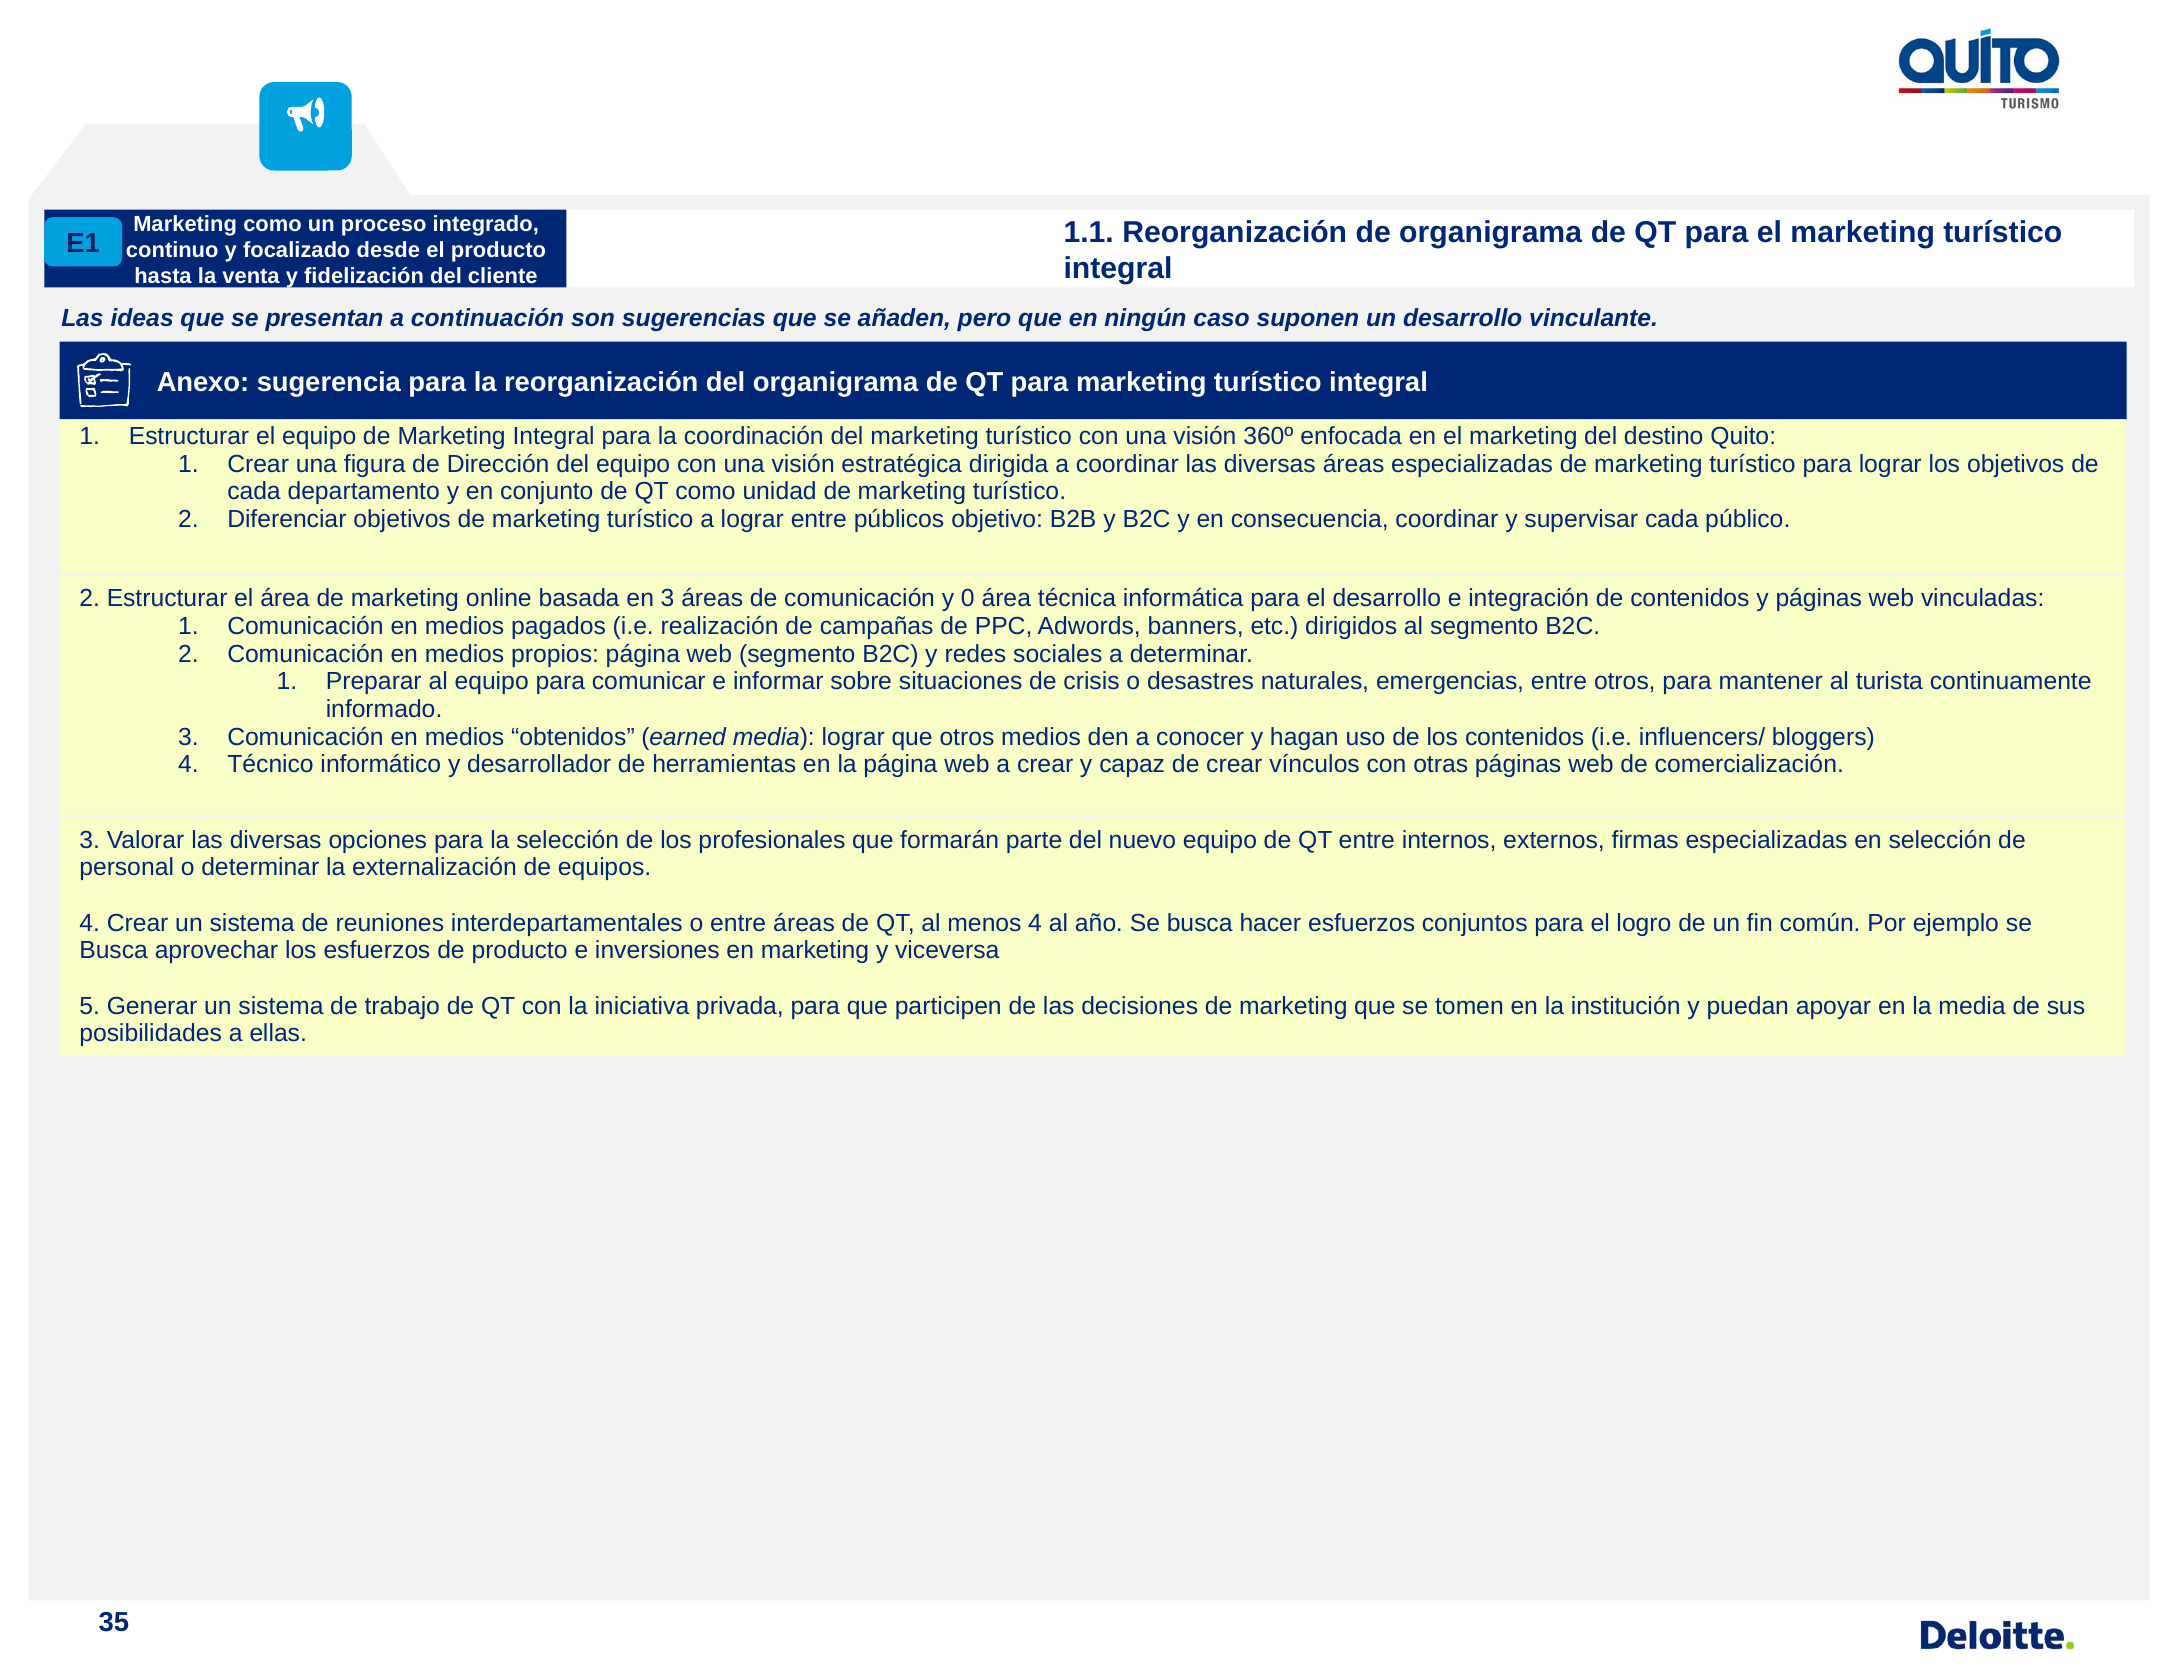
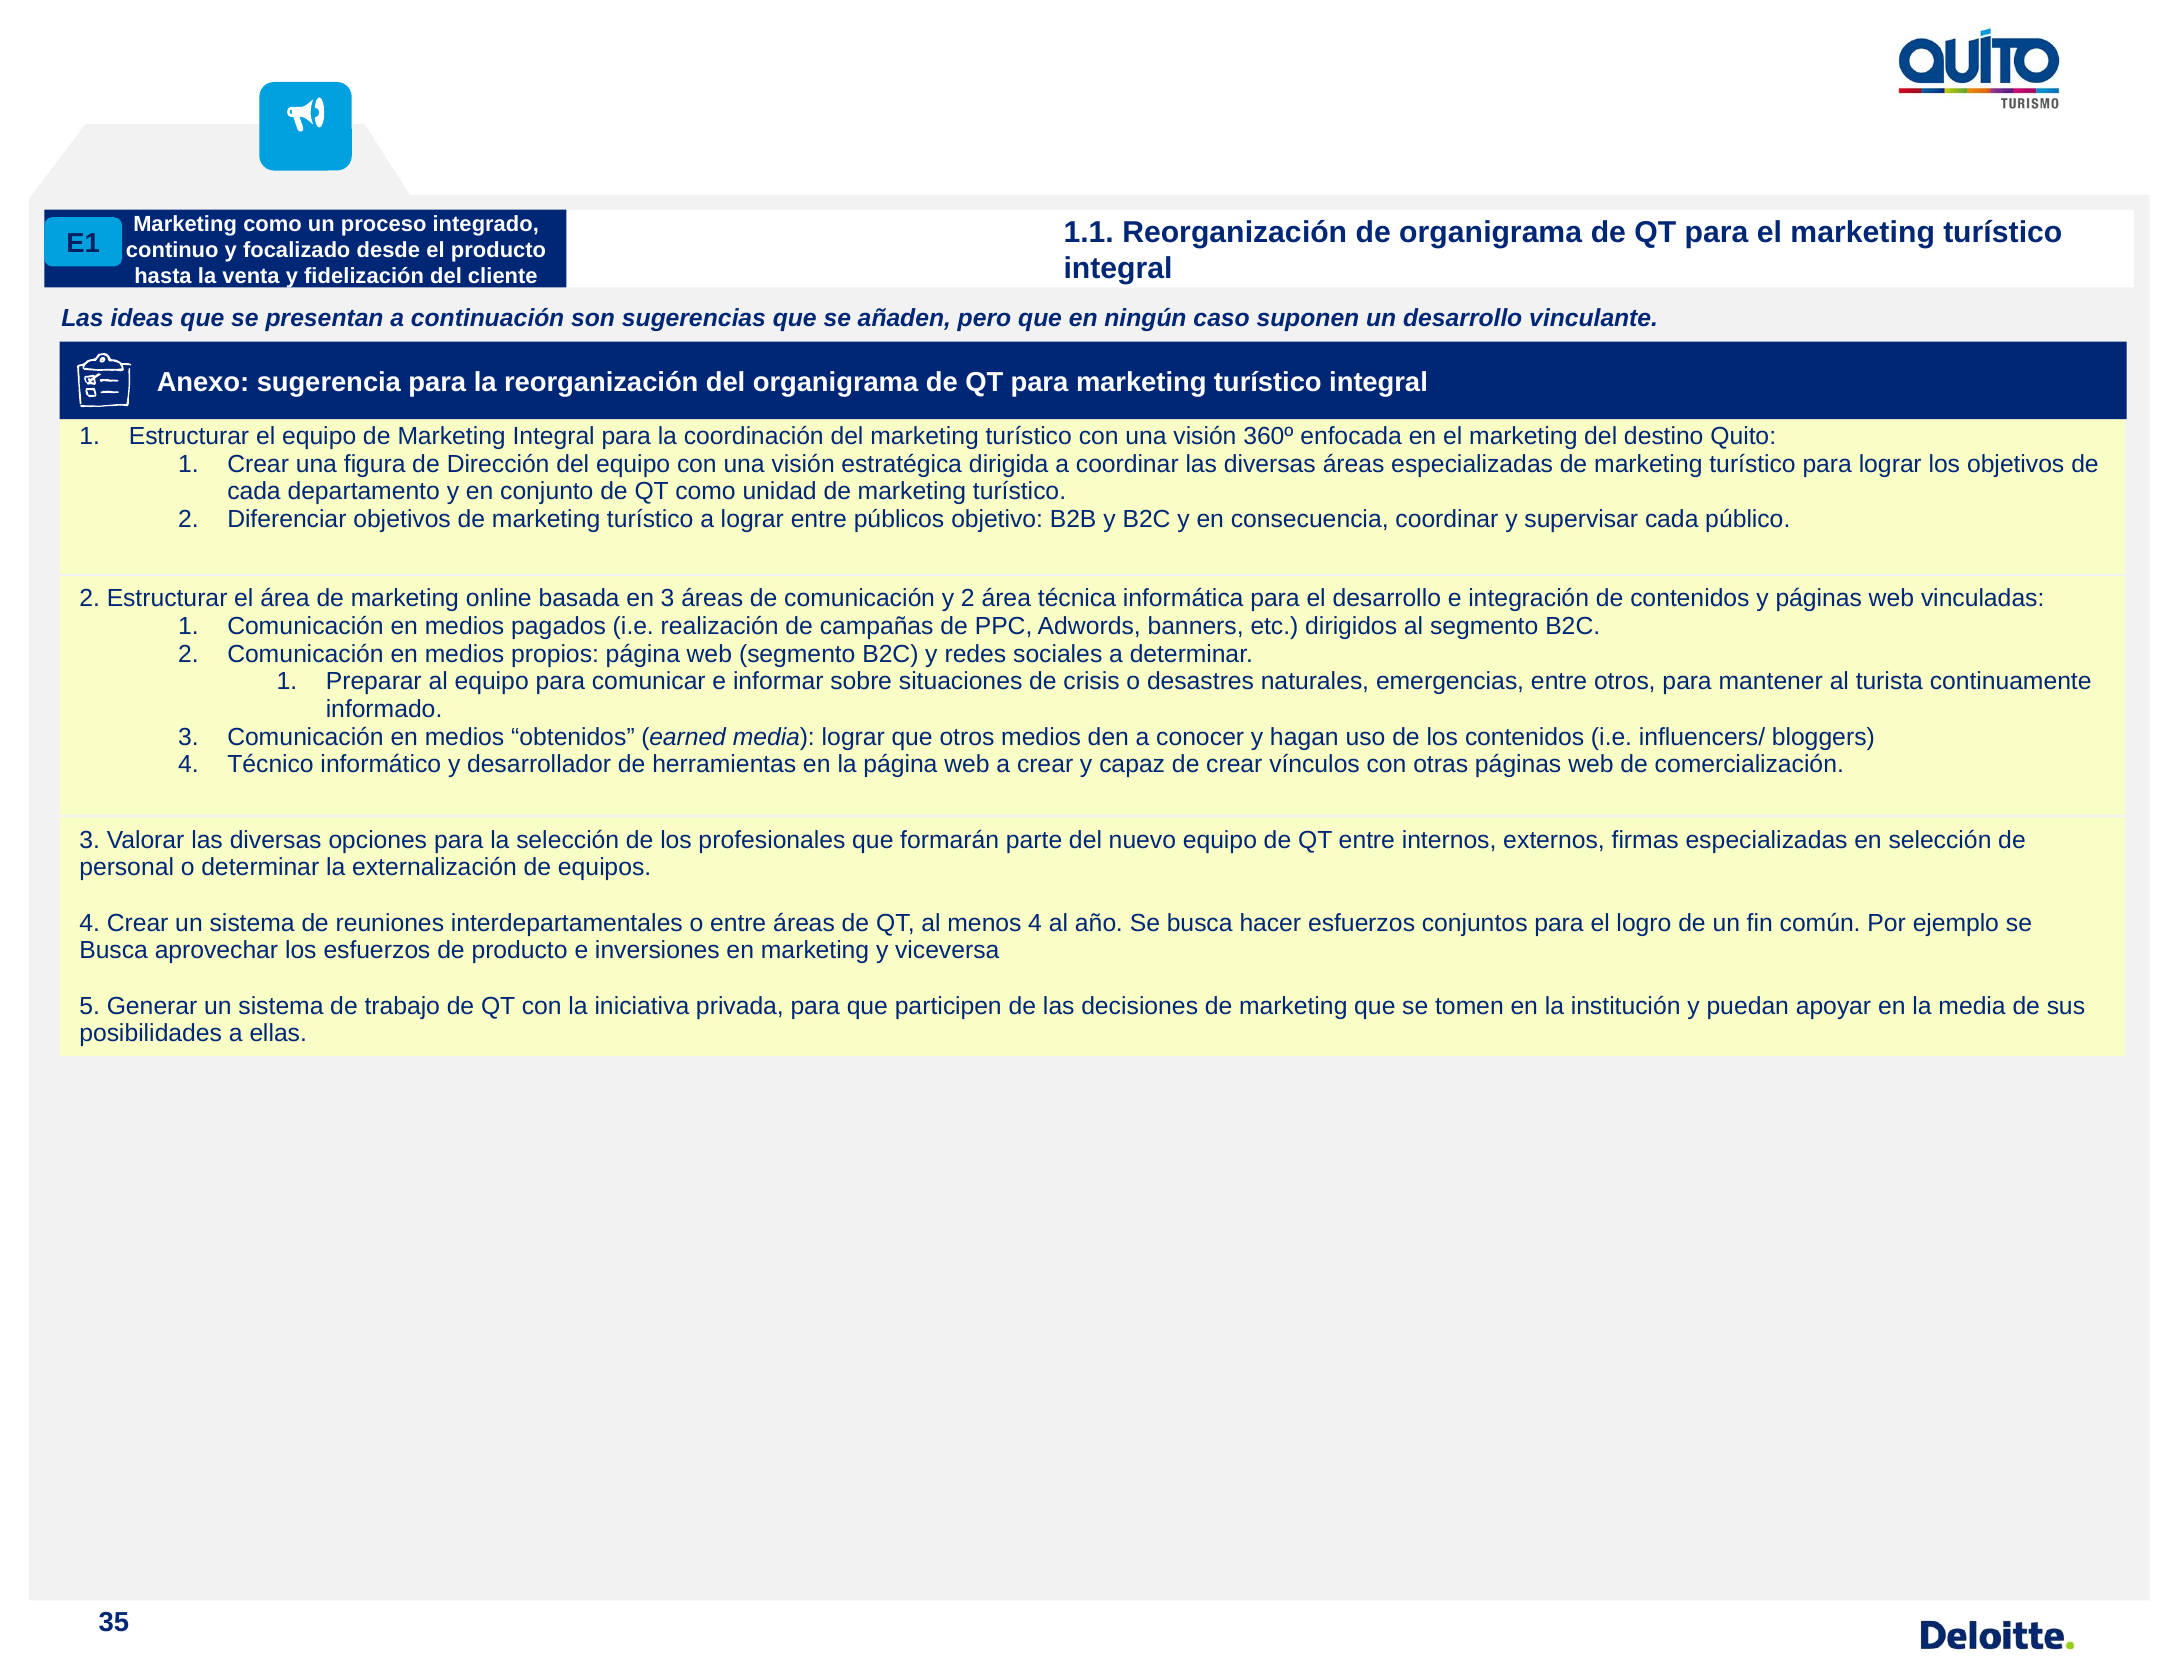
y 0: 0 -> 2 (968, 599)
